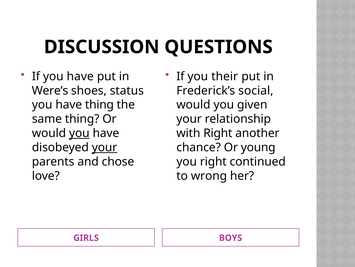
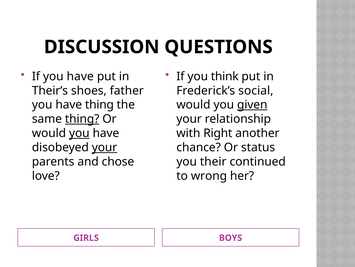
their: their -> think (225, 76)
Were’s: Were’s -> Their’s (50, 90)
status: status -> father (127, 90)
given underline: none -> present (252, 105)
thing underline: none -> present (82, 119)
young: young -> status (258, 147)
you right: right -> their (213, 161)
